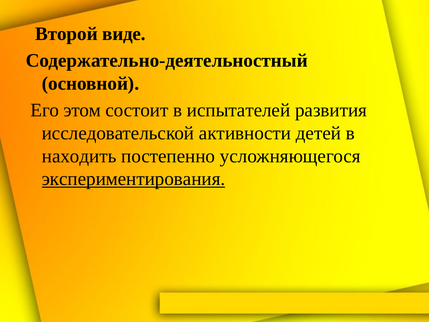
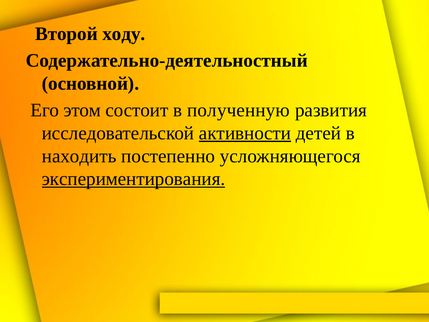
виде: виде -> ходу (124, 34)
испытателей: испытателей -> полученную (239, 110)
активности underline: none -> present (245, 133)
